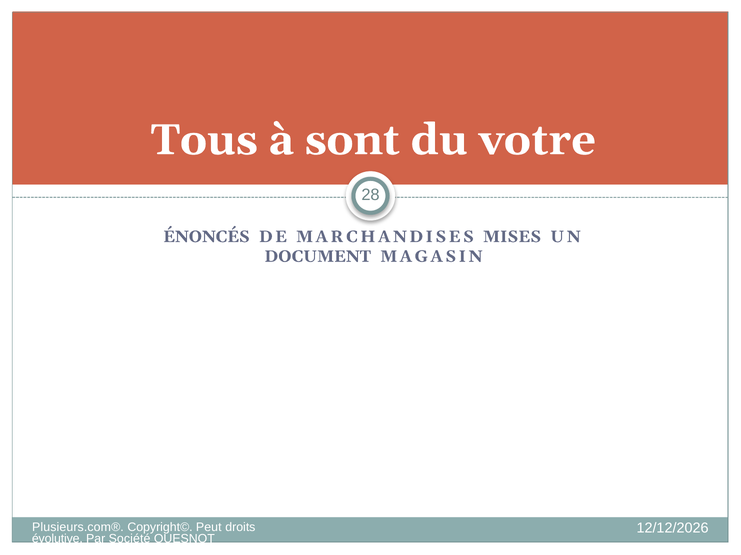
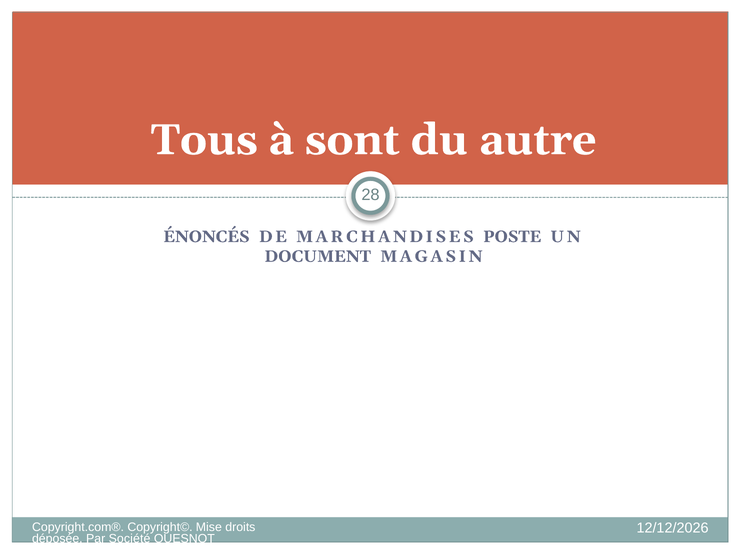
votre: votre -> autre (538, 140)
MISES: MISES -> POSTE (512, 237)
Plusieurs.com®: Plusieurs.com® -> Copyright.com® (78, 528)
Peut: Peut -> Mise (209, 528)
évolutive: évolutive -> déposée (57, 539)
